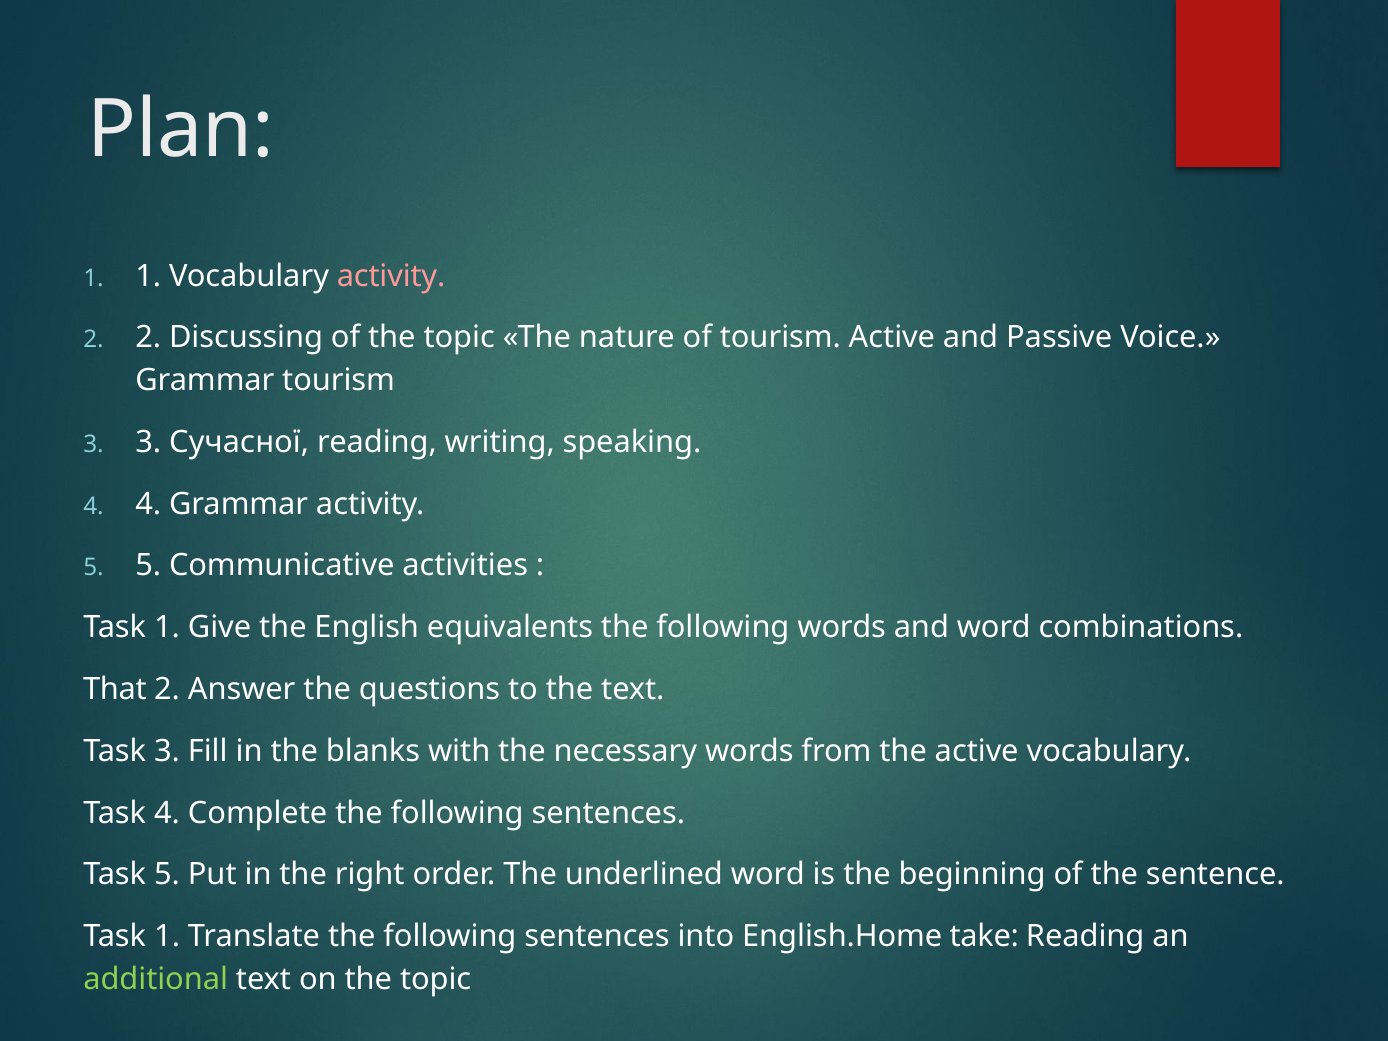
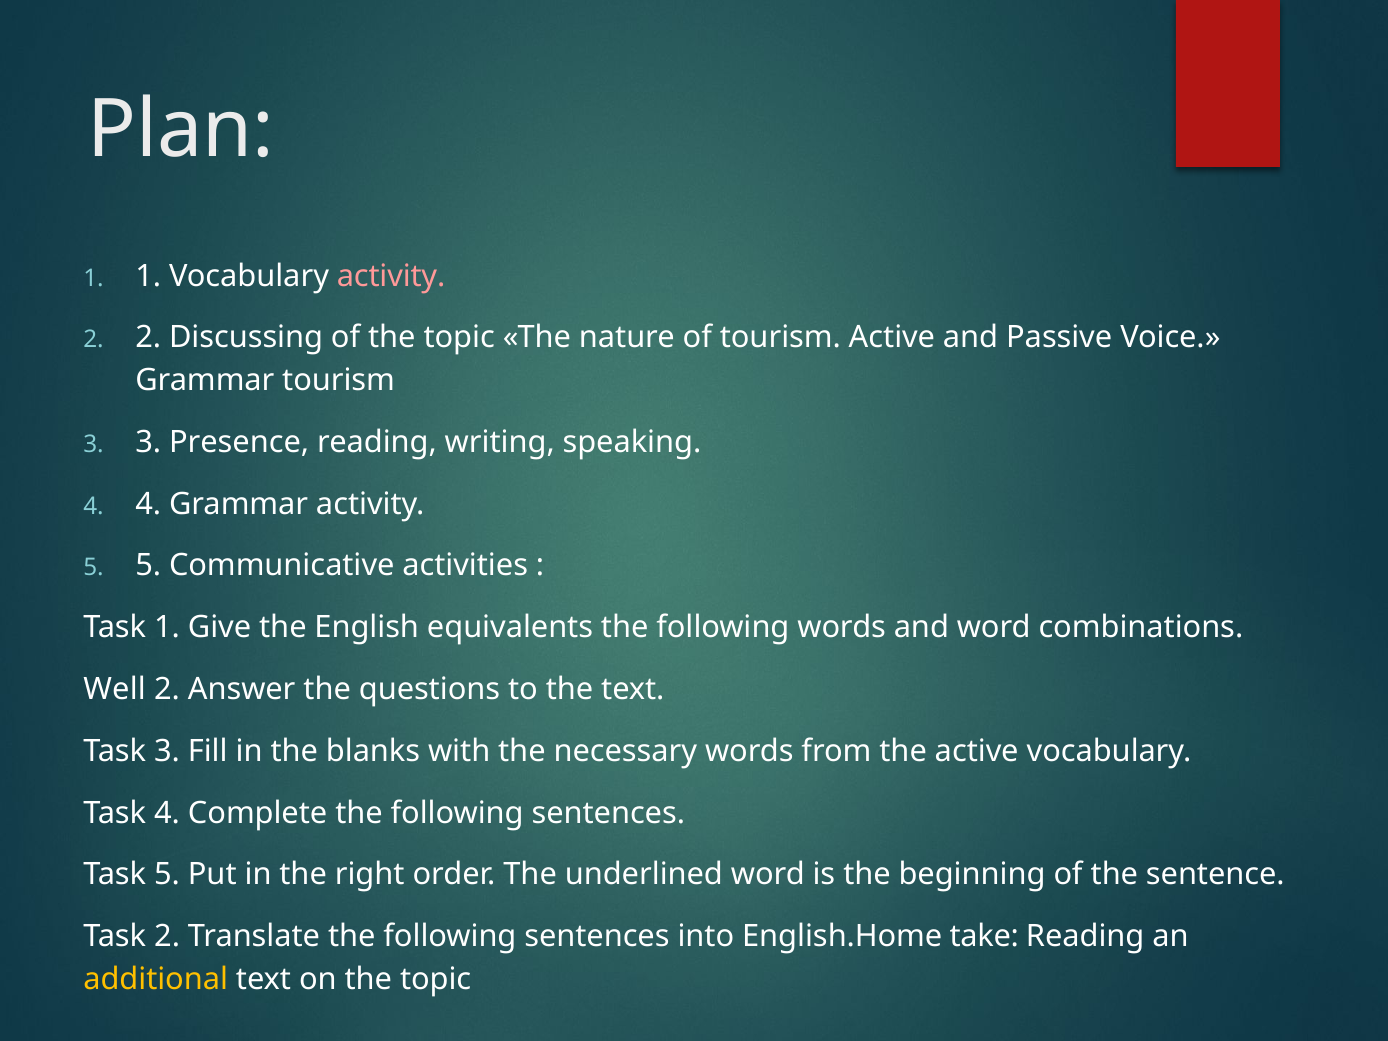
Сучасної: Сучасної -> Presence (239, 442)
That: That -> Well (115, 689)
1: 1 -> 2 (167, 937)
additional colour: light green -> yellow (156, 979)
